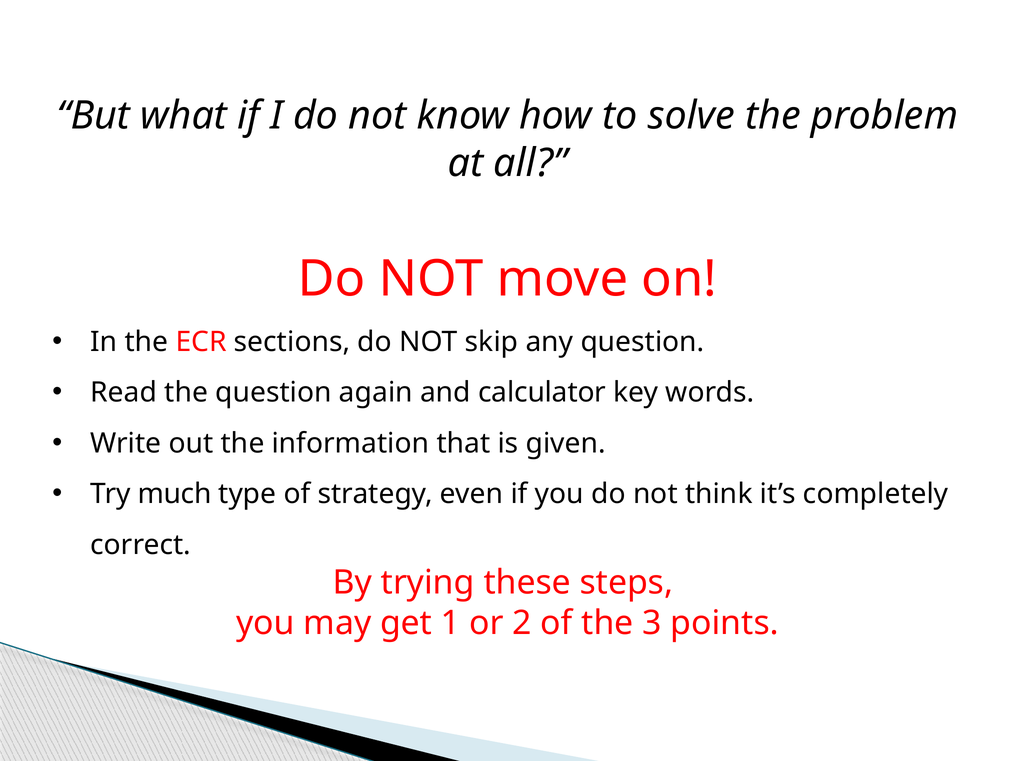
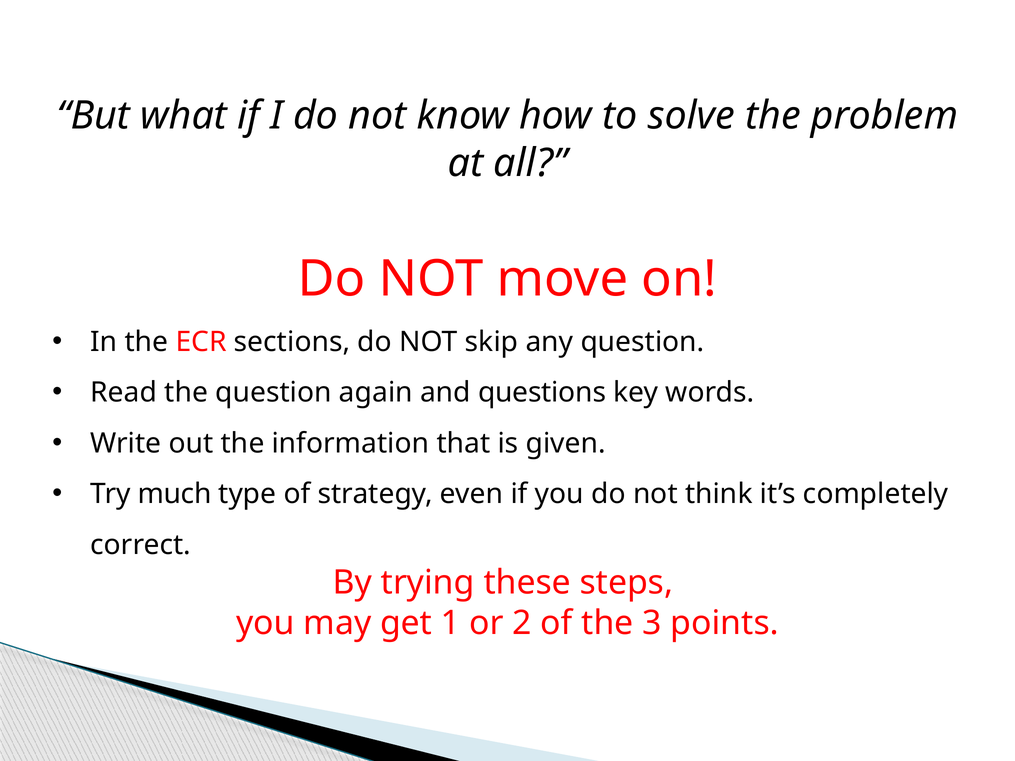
calculator: calculator -> questions (542, 393)
